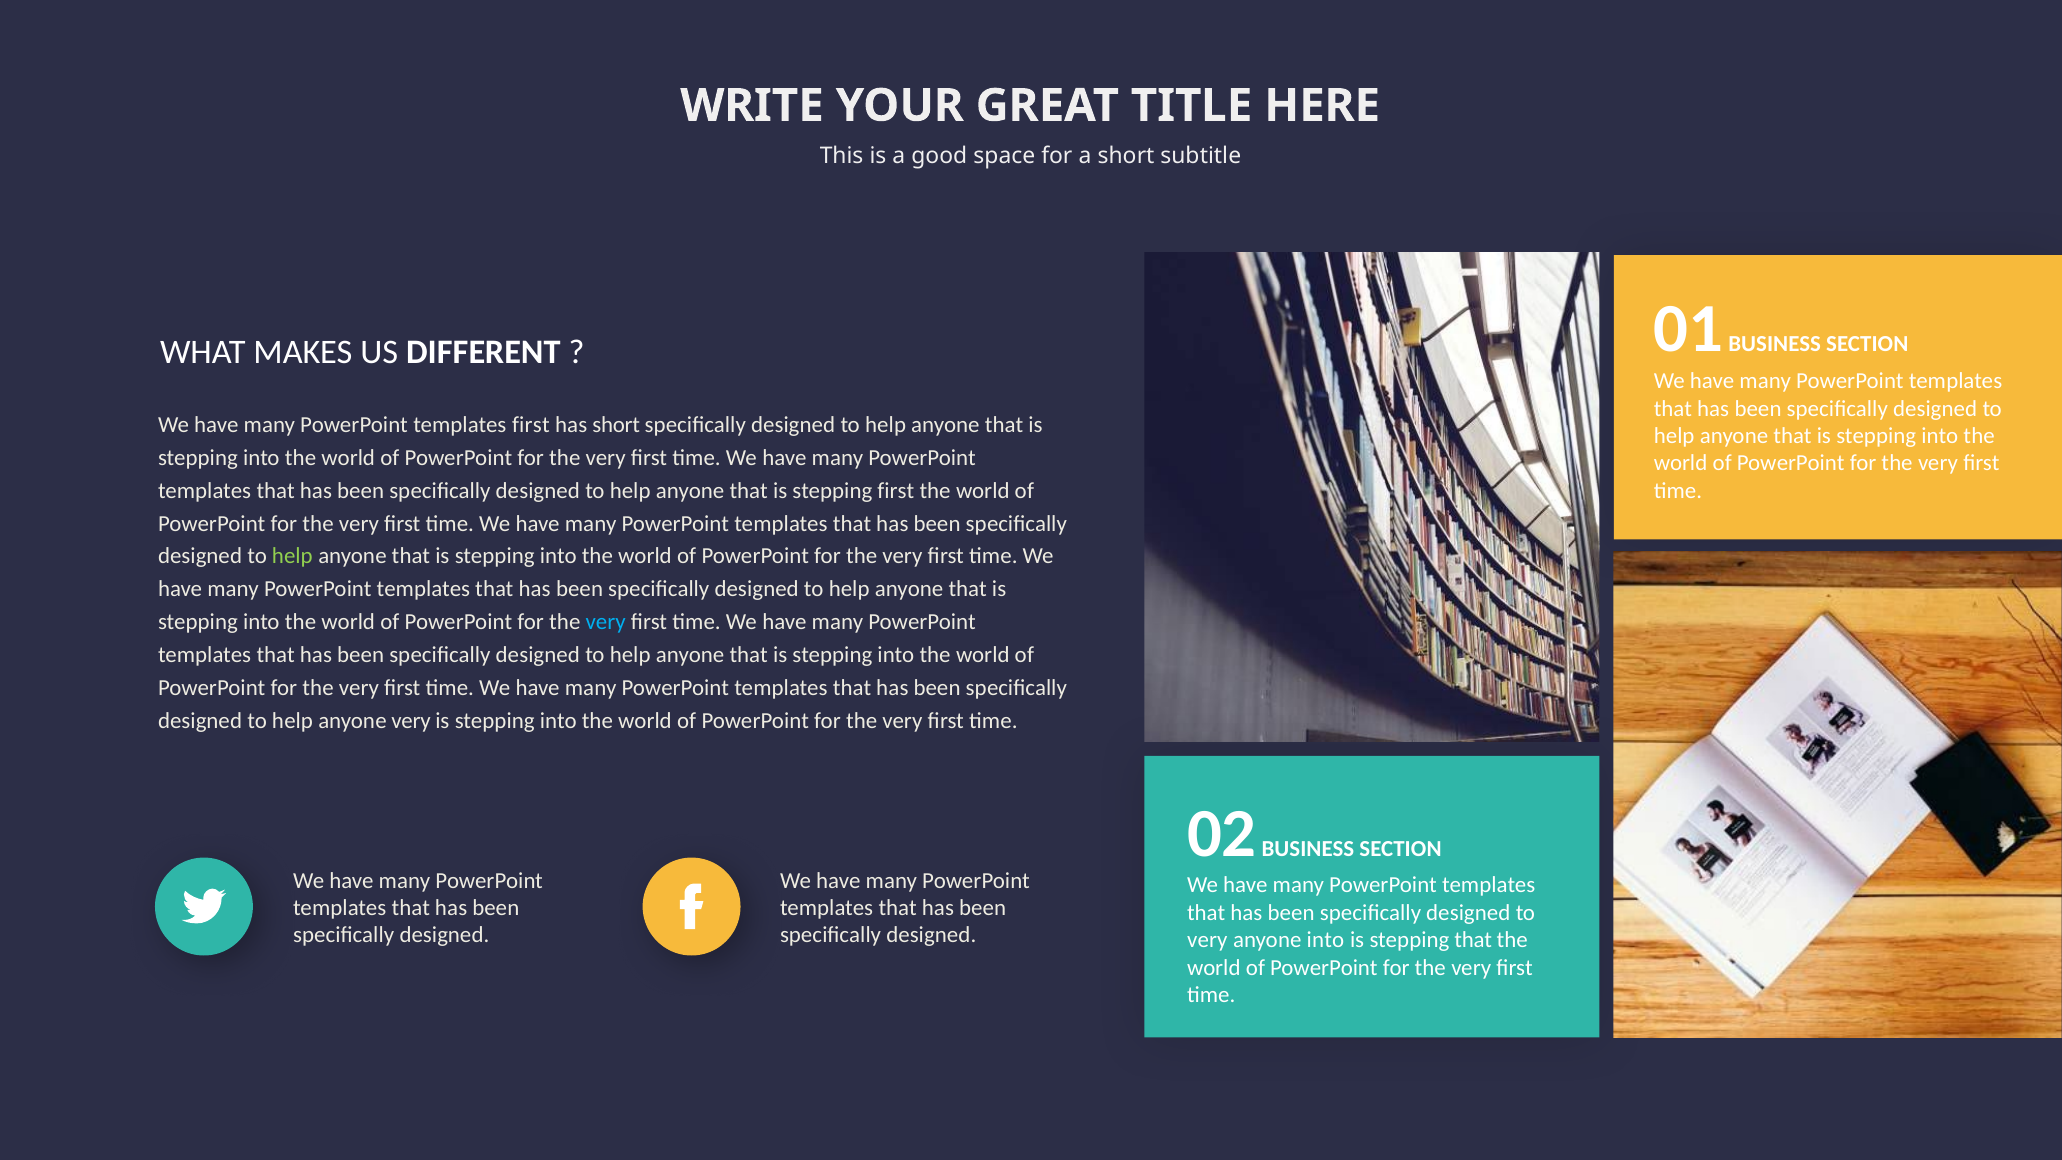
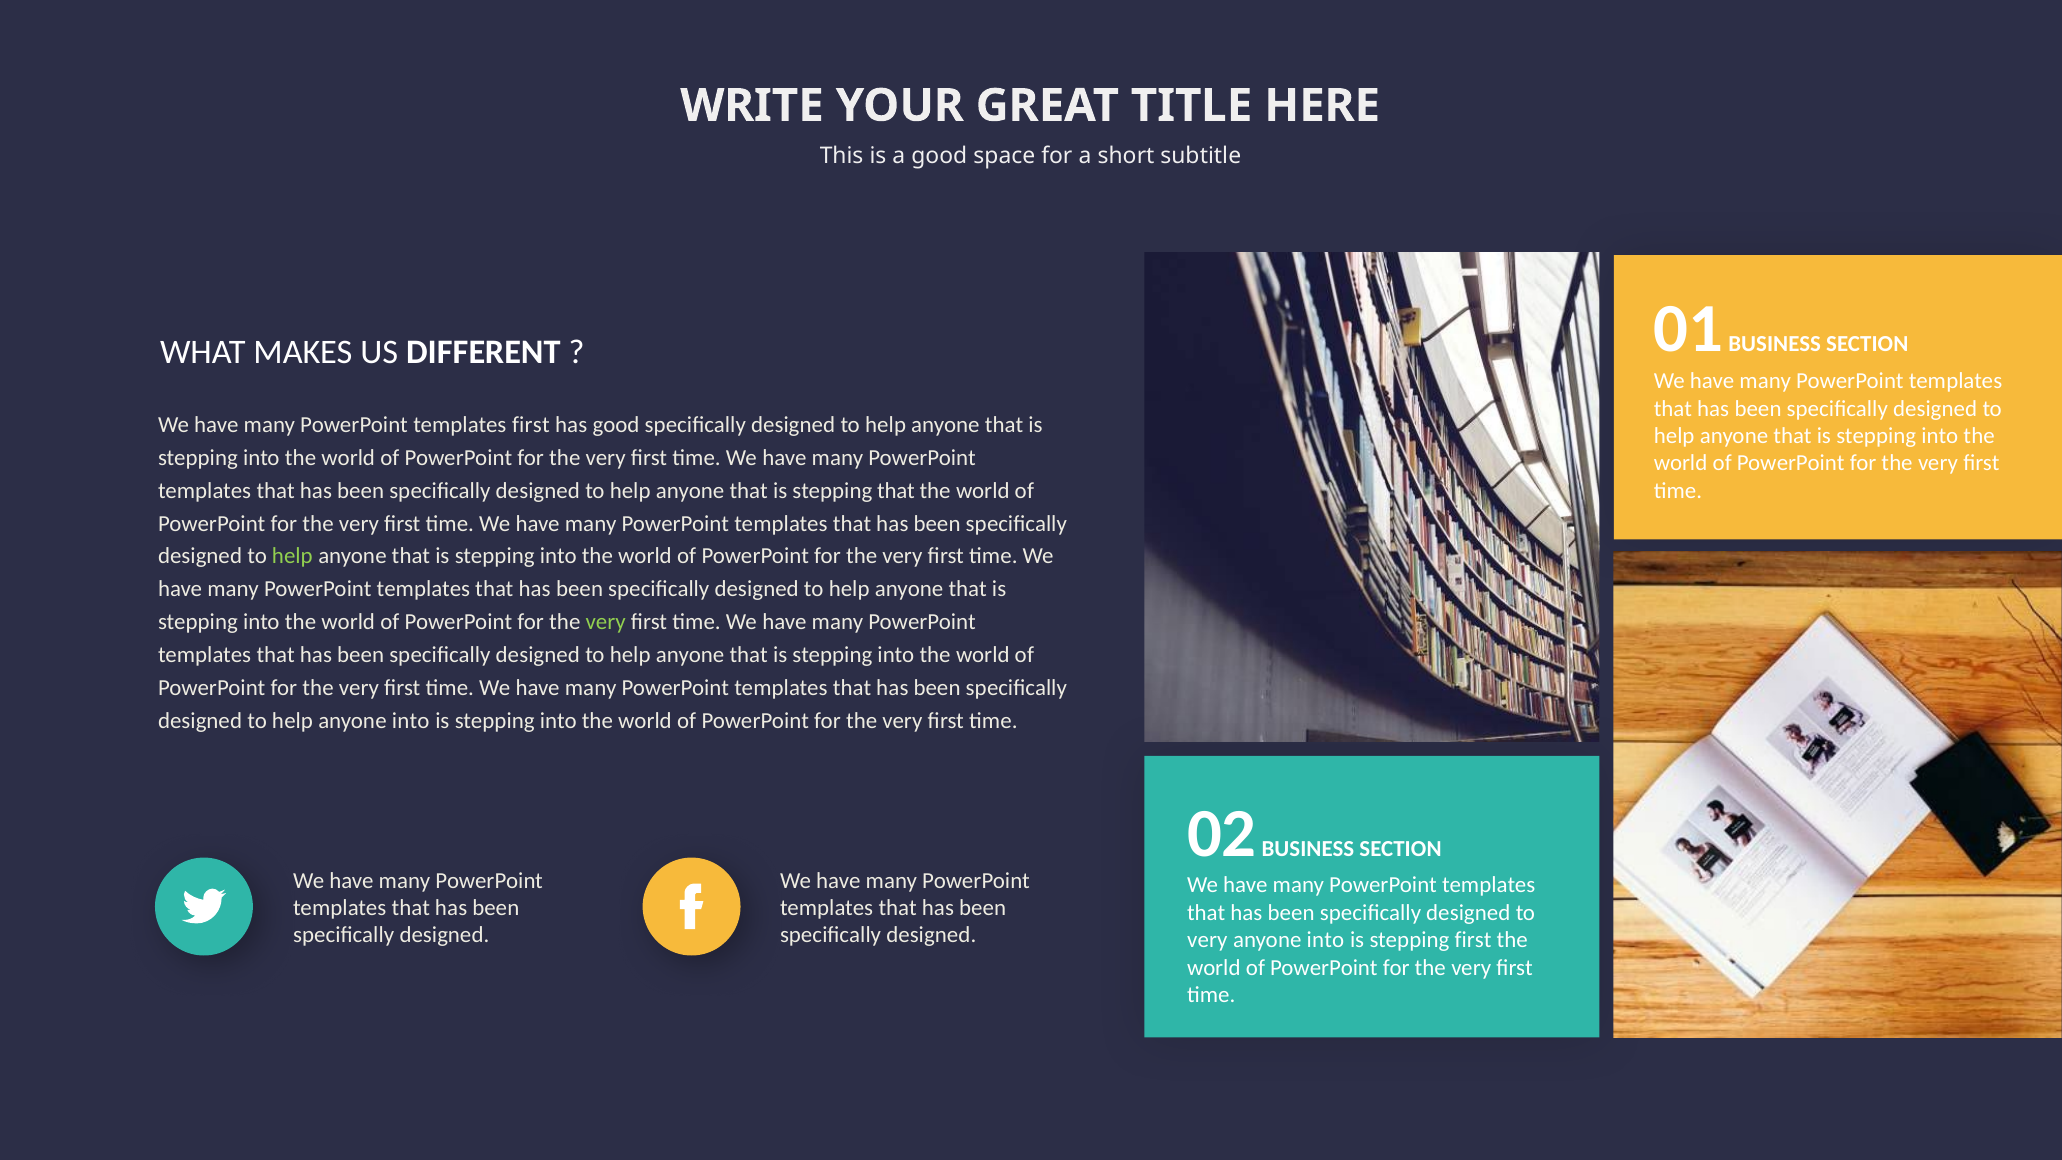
has short: short -> good (616, 425)
stepping first: first -> that (896, 490)
very colour: light blue -> light green (606, 622)
help anyone very: very -> into (411, 721)
stepping that: that -> first (1473, 940)
